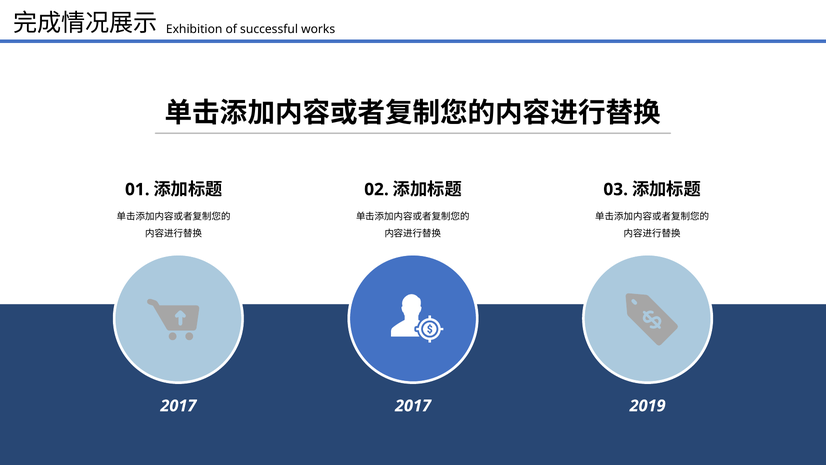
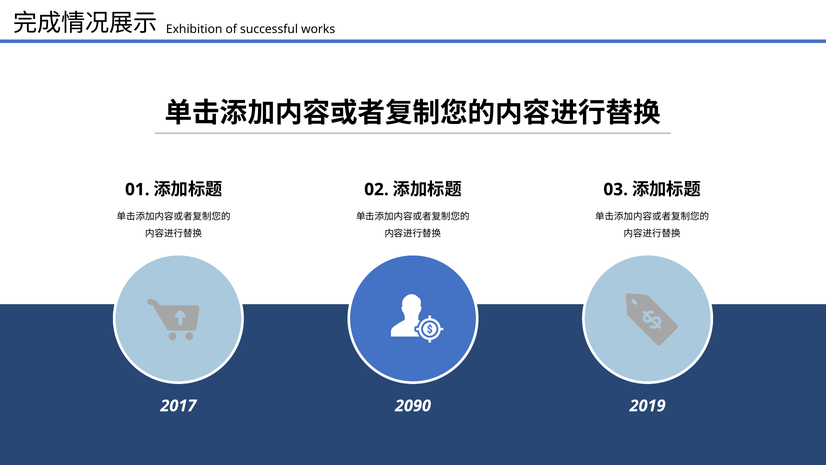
2017 2017: 2017 -> 2090 (413, 406)
